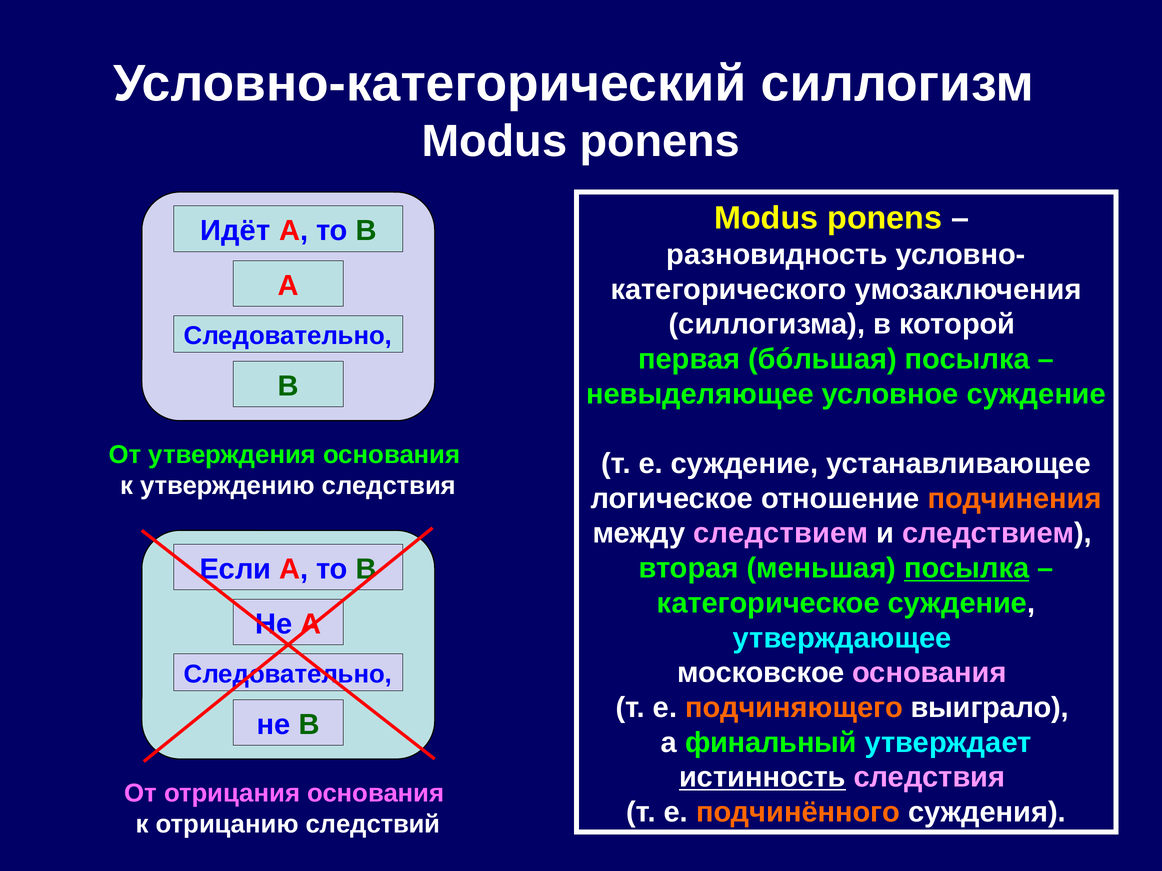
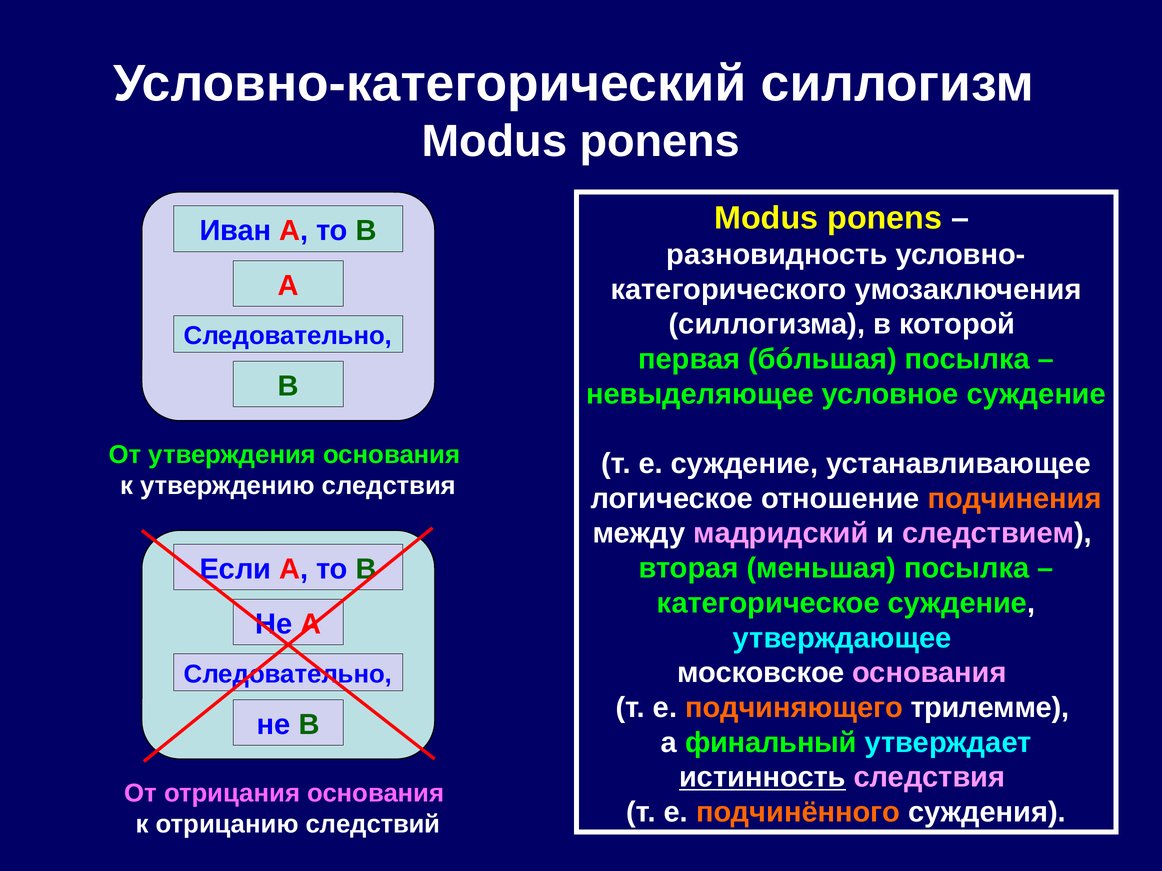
Идёт: Идёт -> Иван (236, 231)
между следствием: следствием -> мадридский (781, 534)
посылка underline: present -> none (967, 569)
выиграло: выиграло -> трилемме (990, 708)
